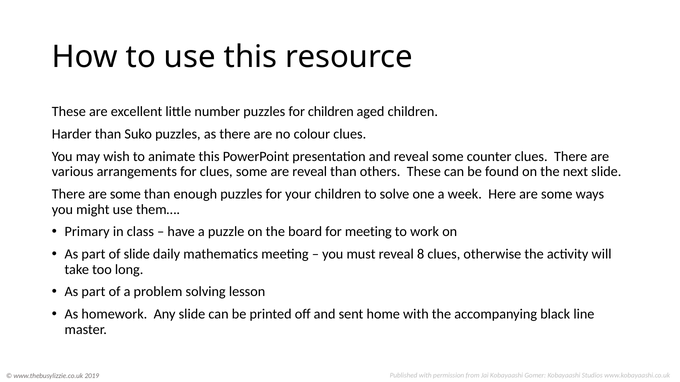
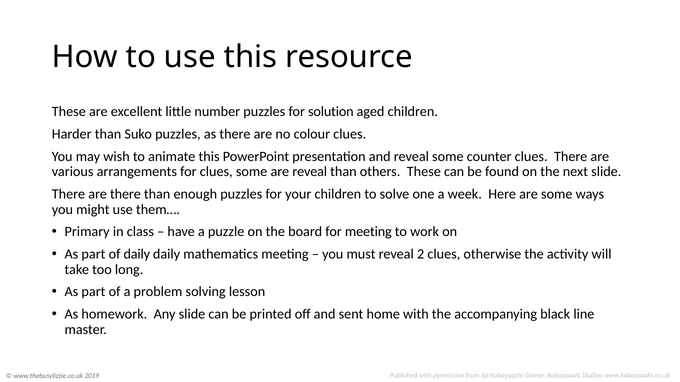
for children: children -> solution (331, 112)
There are some: some -> there (125, 194)
of slide: slide -> daily (137, 254)
8: 8 -> 2 (421, 254)
